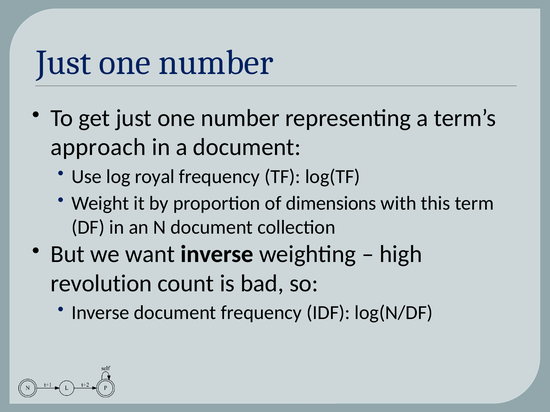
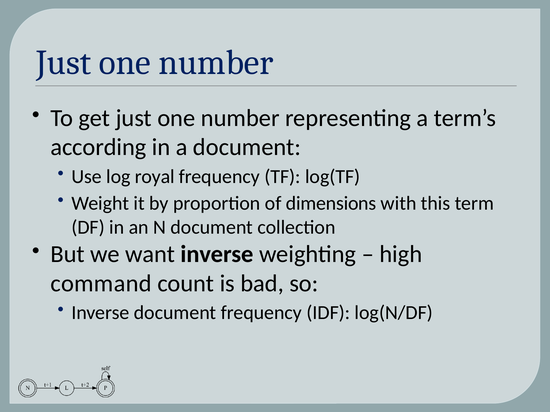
approach: approach -> according (98, 147)
revolution: revolution -> command (101, 284)
